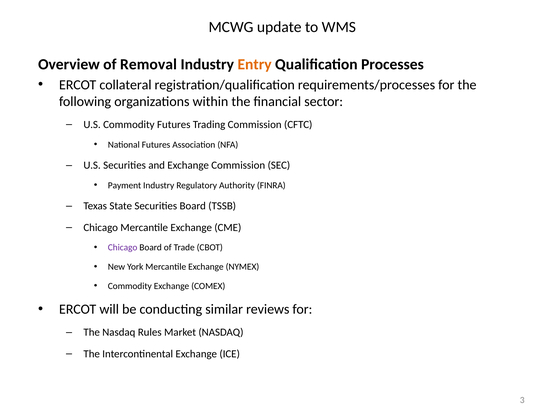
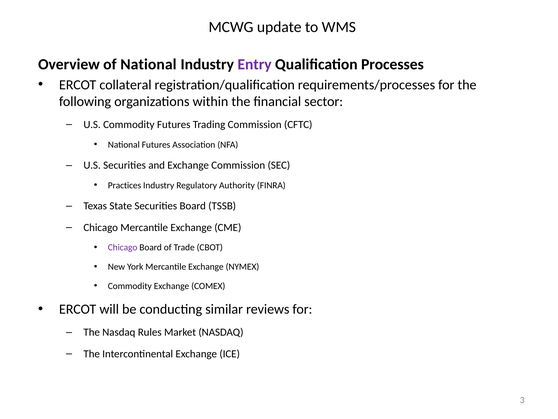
of Removal: Removal -> National (148, 64)
Entry colour: orange -> purple (255, 64)
Payment: Payment -> Practices (125, 185)
